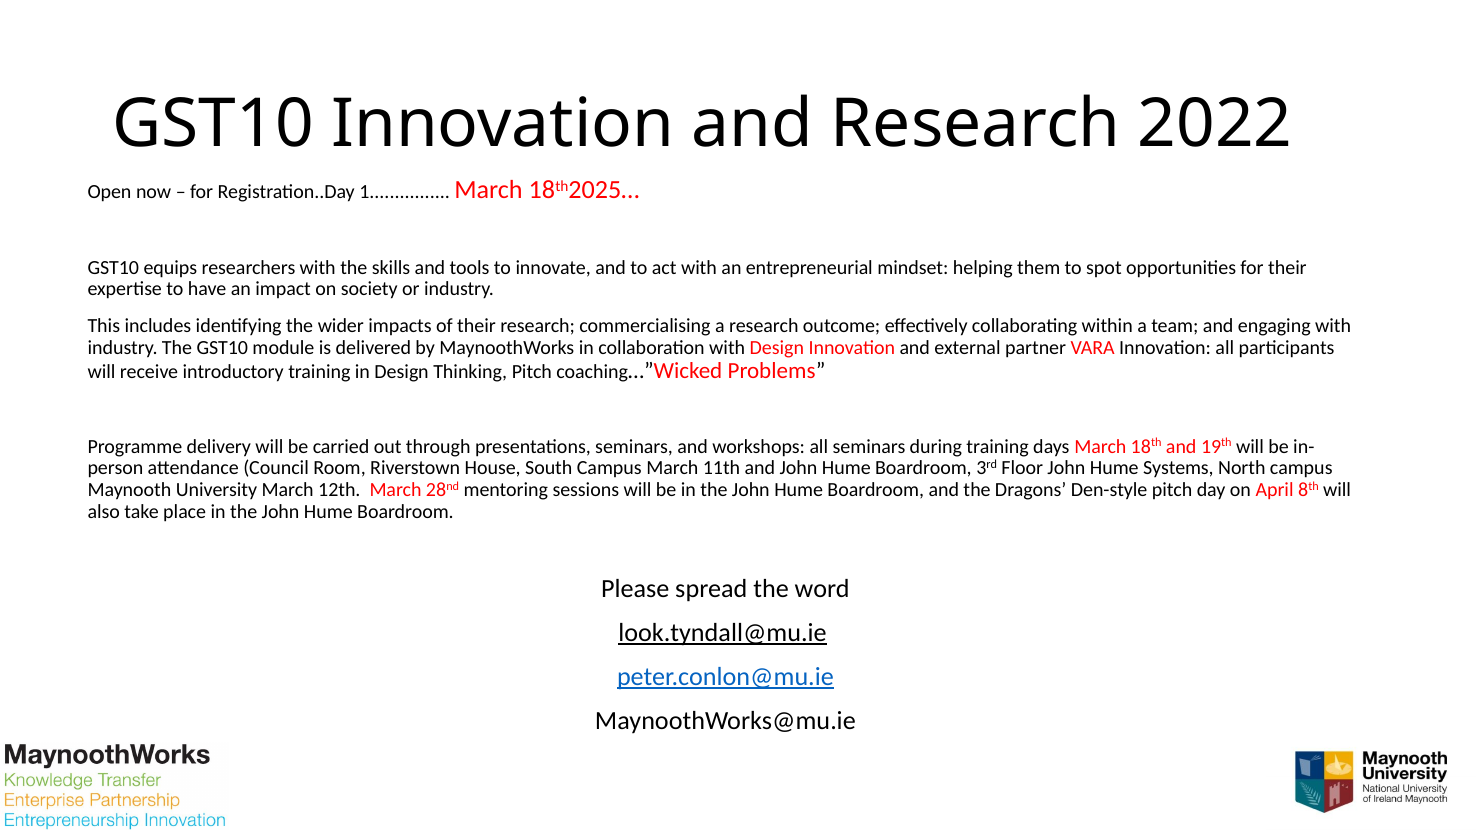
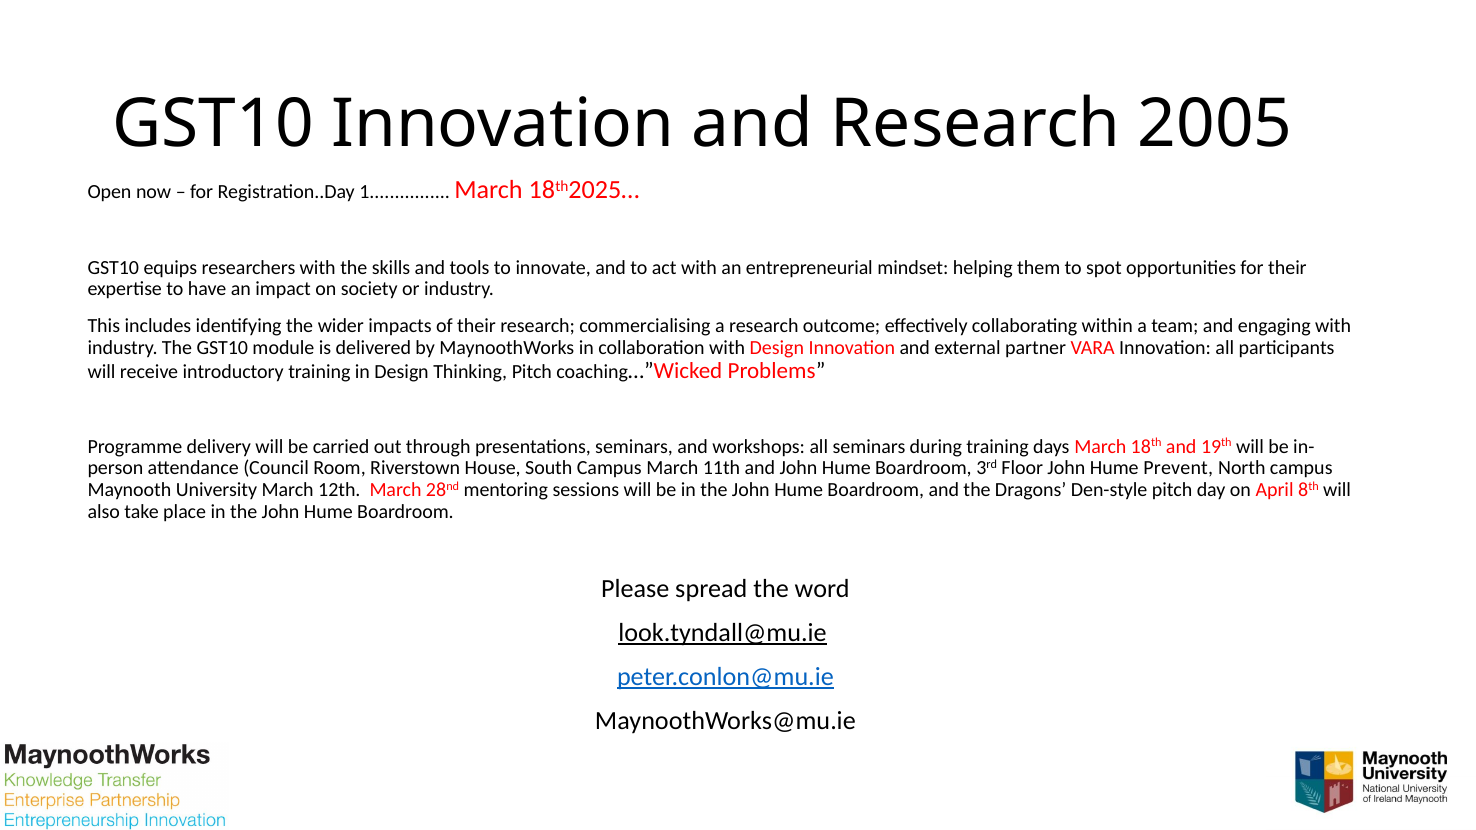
2022: 2022 -> 2005 (1215, 124)
Systems: Systems -> Prevent (1178, 468)
